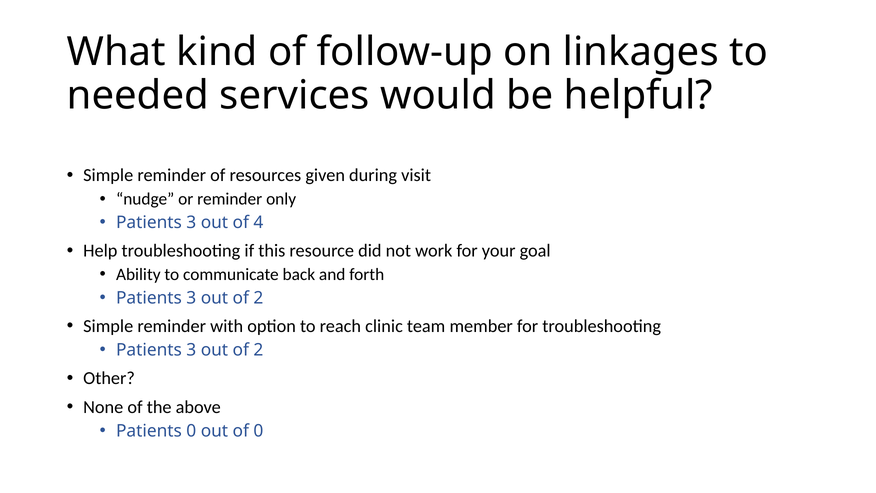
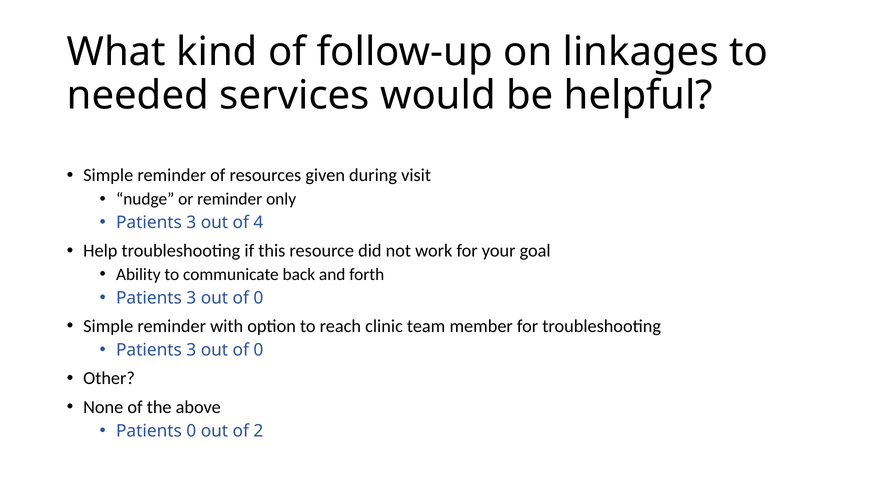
2: 2 -> 0 (258, 298)
2: 2 -> 0 (258, 350)
of 0: 0 -> 2 (258, 431)
